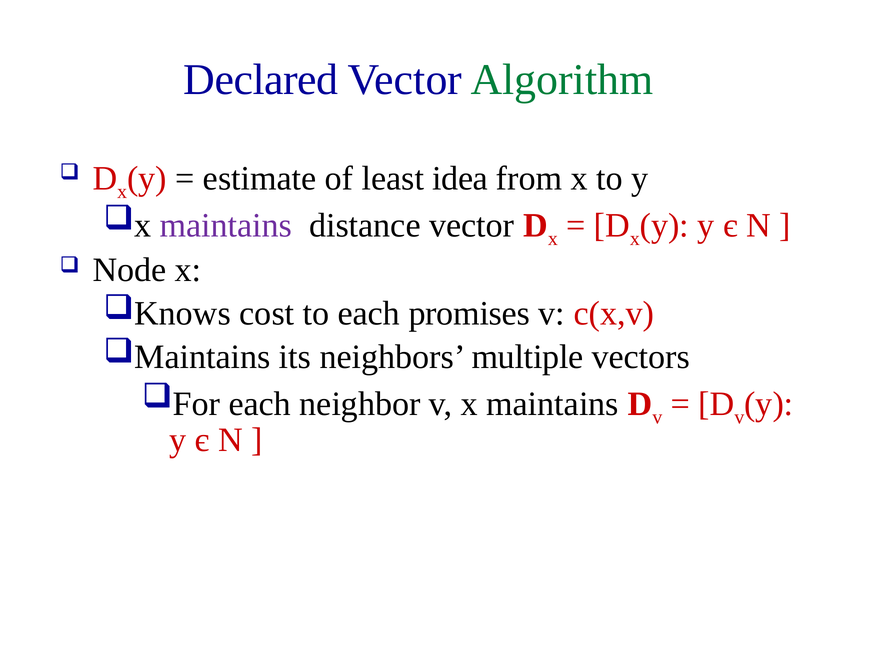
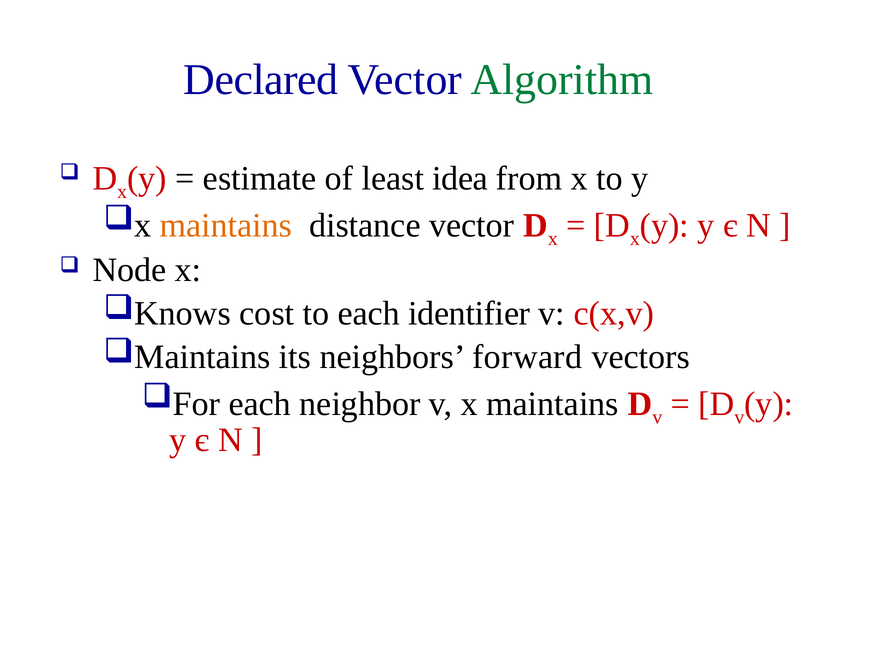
maintains colour: purple -> orange (226, 225)
promises: promises -> identifier (469, 313)
multiple: multiple -> forward (527, 356)
